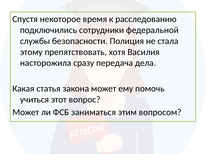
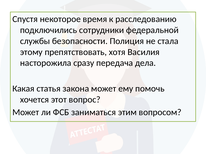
учиться: учиться -> хочется (35, 100)
